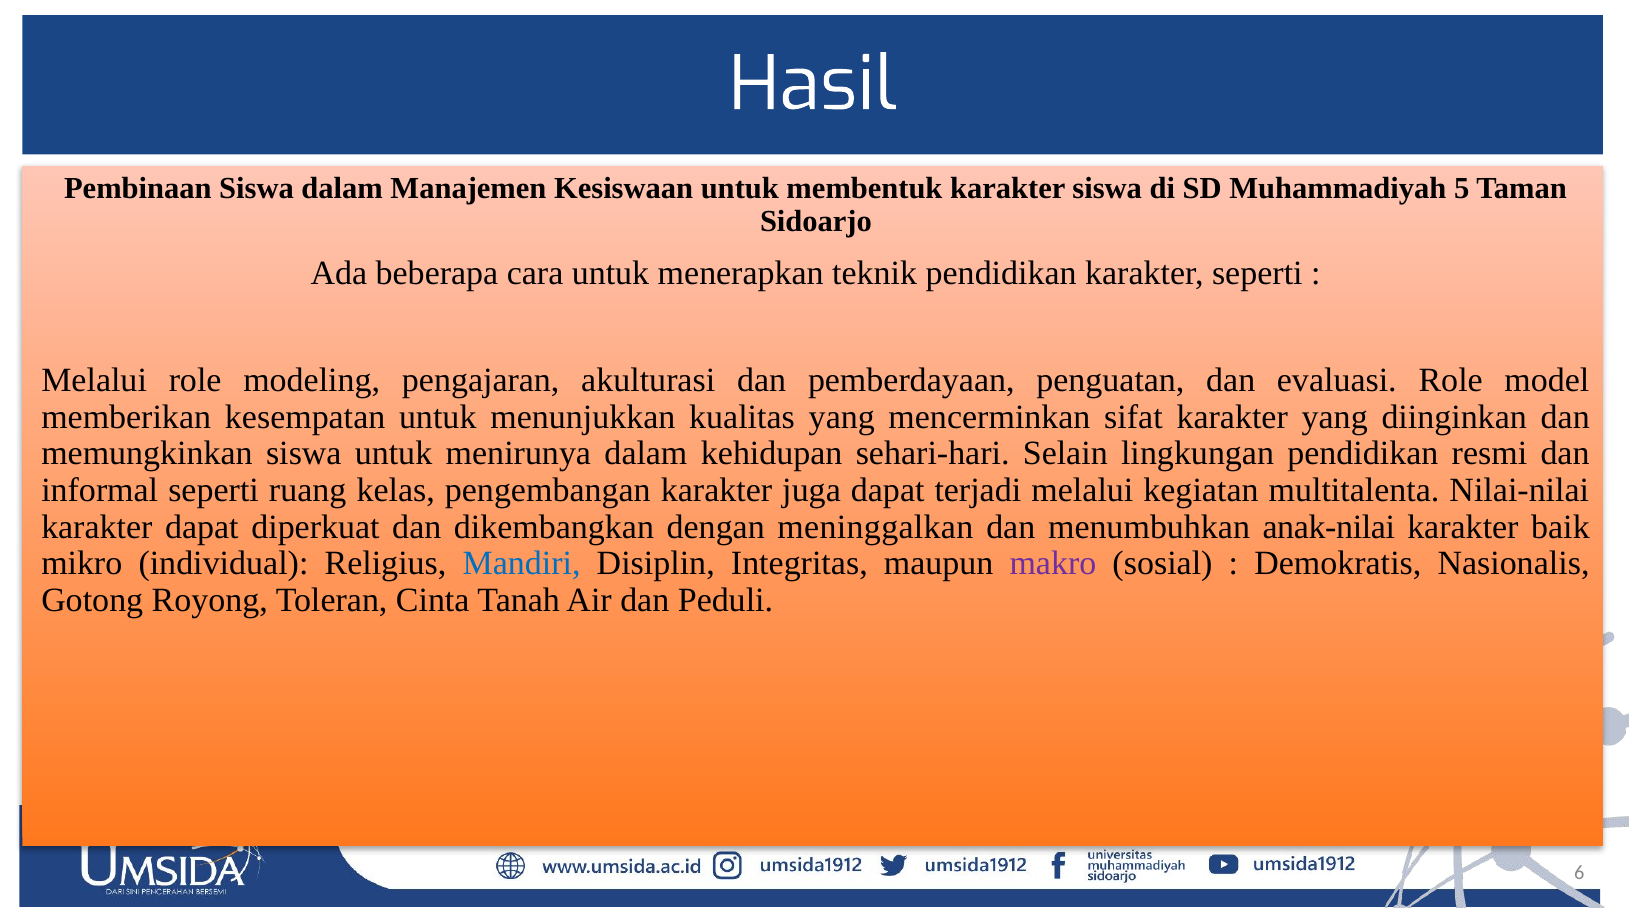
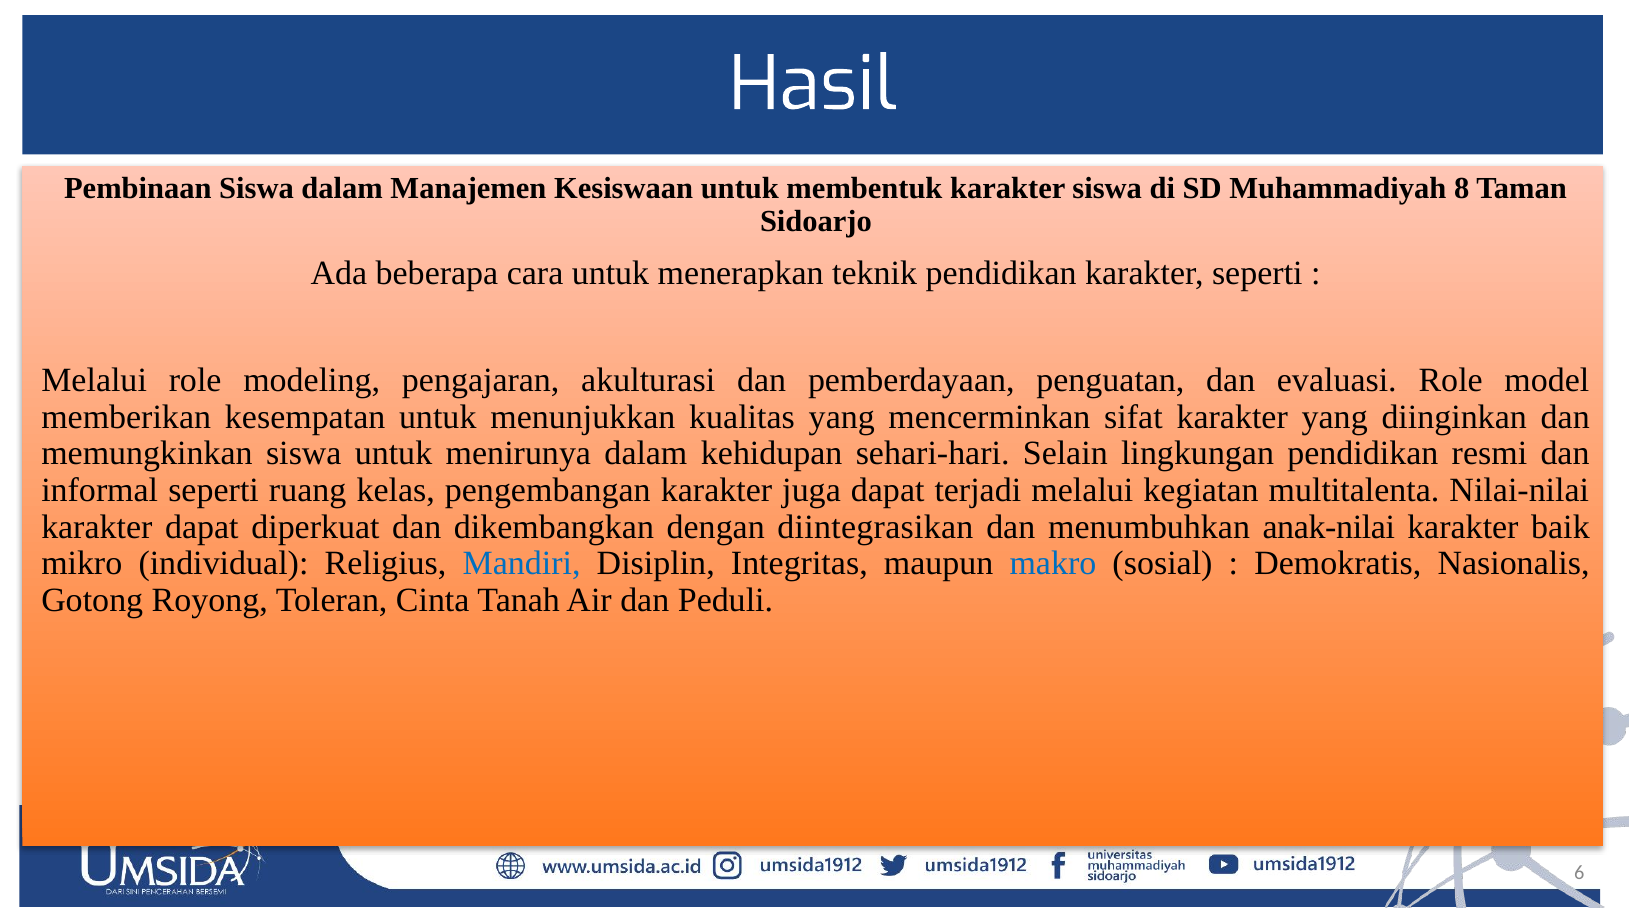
5: 5 -> 8 (1462, 188)
meninggalkan: meninggalkan -> diintegrasikan (875, 527)
makro colour: purple -> blue (1053, 563)
